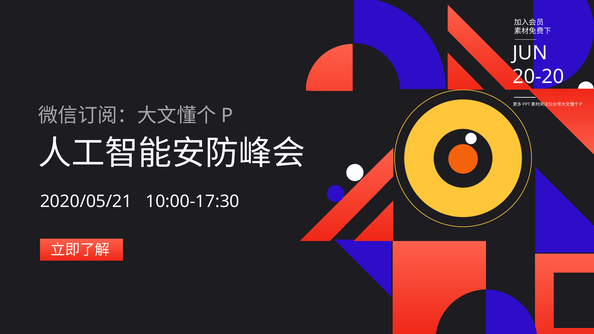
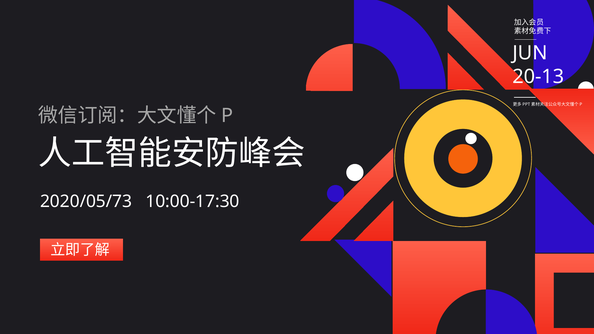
20-20: 20-20 -> 20-13 (538, 77)
2020/05/21: 2020/05/21 -> 2020/05/73 (86, 201)
